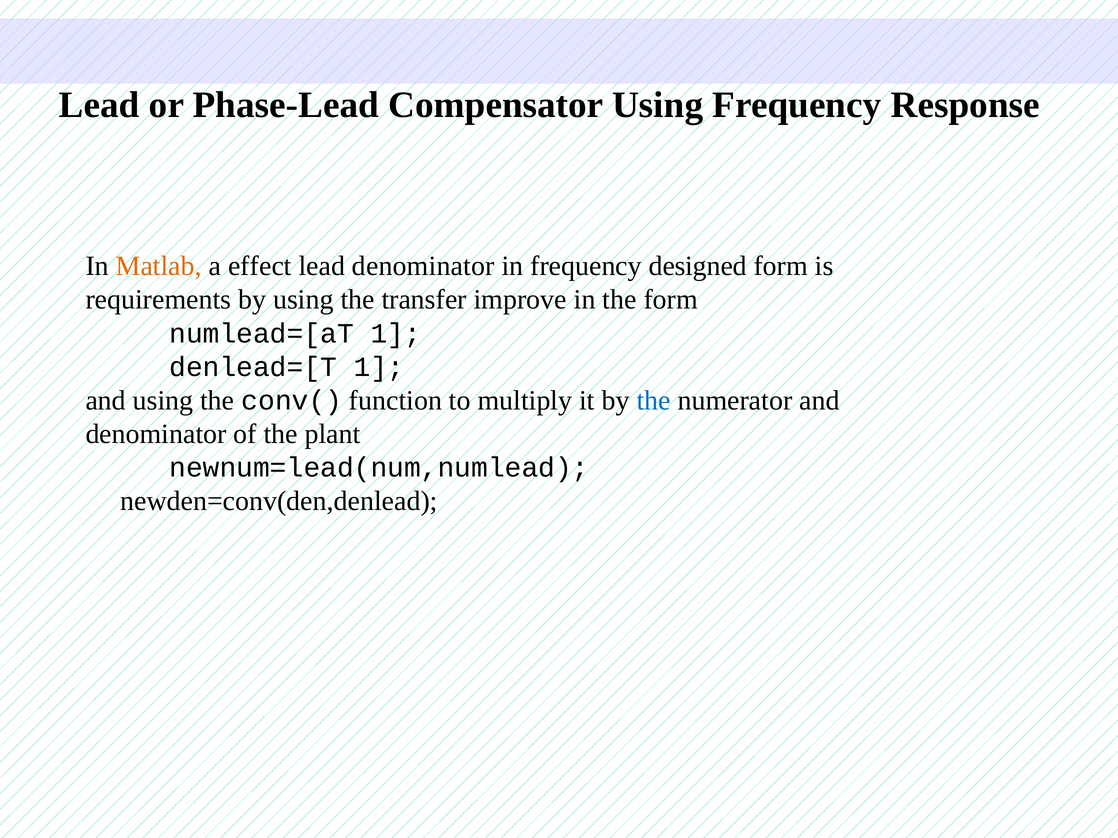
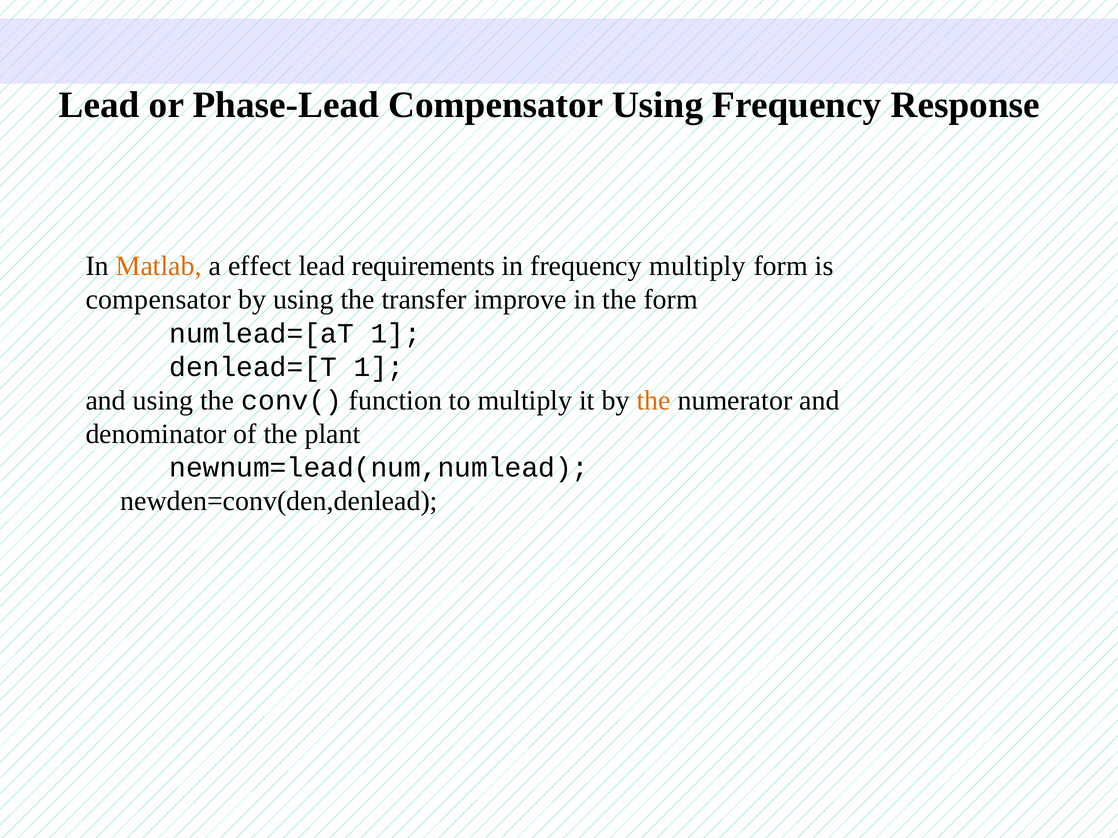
lead denominator: denominator -> requirements (423, 266)
frequency designed: designed -> multiply (698, 266)
requirements: requirements -> compensator (158, 300)
the colour: blue -> orange (654, 401)
